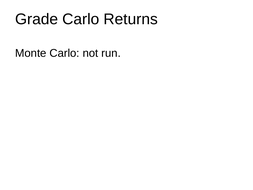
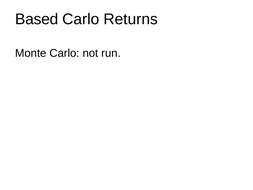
Grade: Grade -> Based (37, 19)
